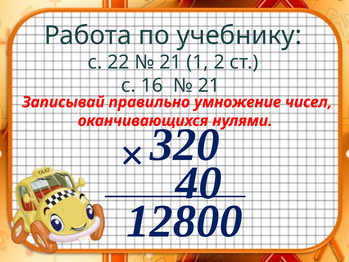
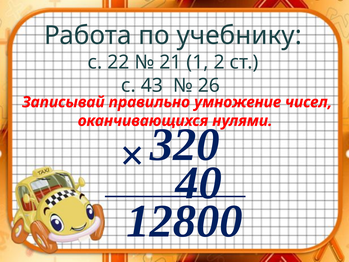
16: 16 -> 43 (152, 85)
21: 21 -> 26 (209, 85)
